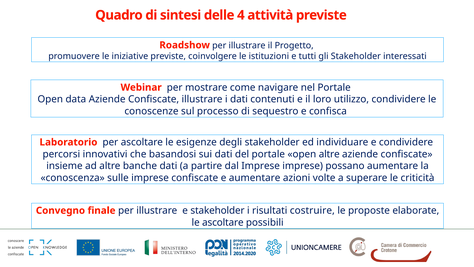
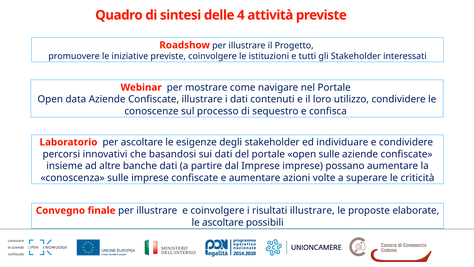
open altre: altre -> sulle (329, 154)
e stakeholder: stakeholder -> coinvolgere (217, 210)
risultati costruire: costruire -> illustrare (312, 210)
